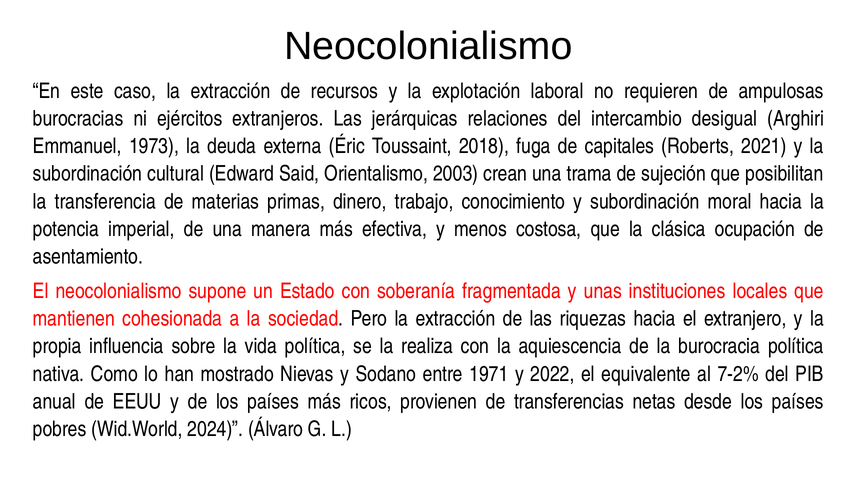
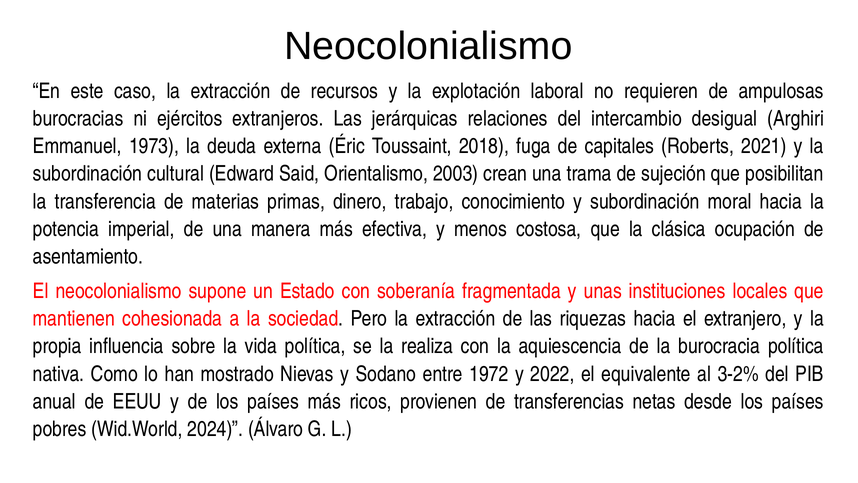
1971: 1971 -> 1972 (489, 374)
7-2%: 7-2% -> 3-2% (738, 374)
